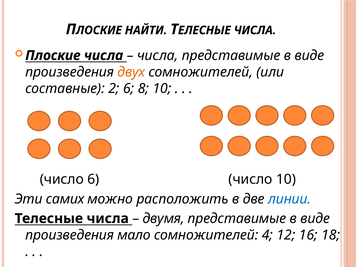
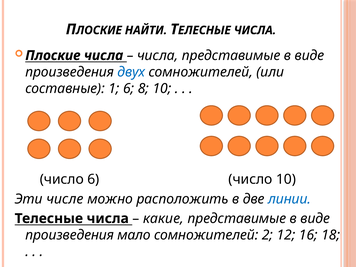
двух colour: orange -> blue (131, 72)
2: 2 -> 1 (114, 89)
самих: самих -> числе (65, 199)
двумя: двумя -> какие (163, 219)
4: 4 -> 2 (267, 235)
